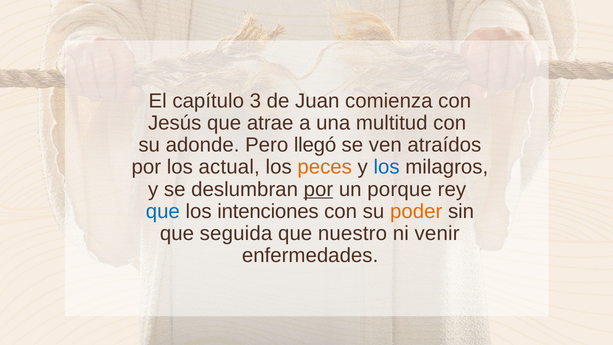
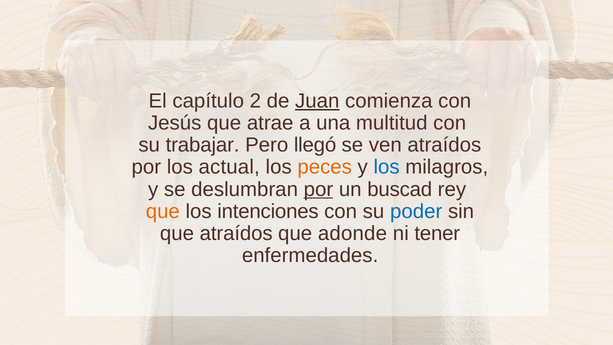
3: 3 -> 2 (255, 101)
Juan underline: none -> present (317, 101)
adonde: adonde -> trabajar (203, 145)
porque: porque -> buscad (400, 189)
que colour: blue -> orange (163, 211)
poder colour: orange -> blue (416, 211)
que seguida: seguida -> atraídos (236, 233)
nuestro: nuestro -> adonde (352, 233)
venir: venir -> tener (437, 233)
